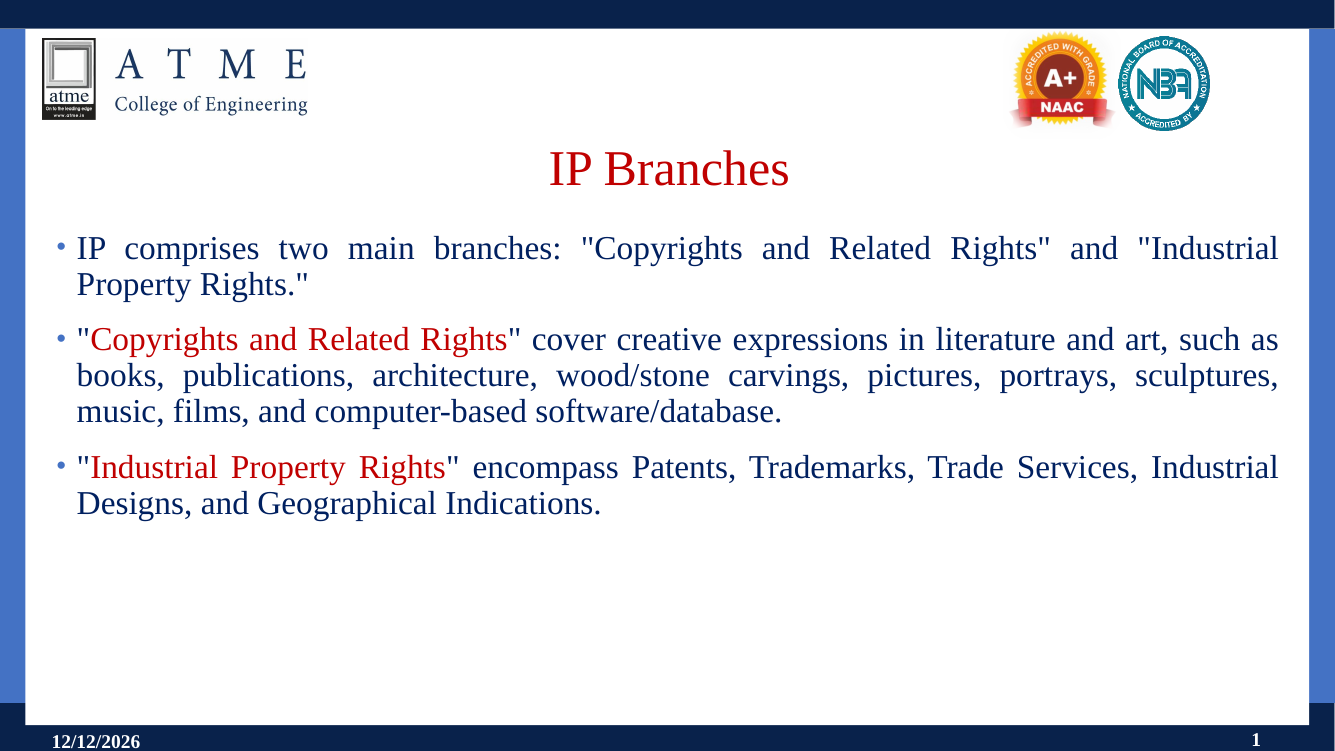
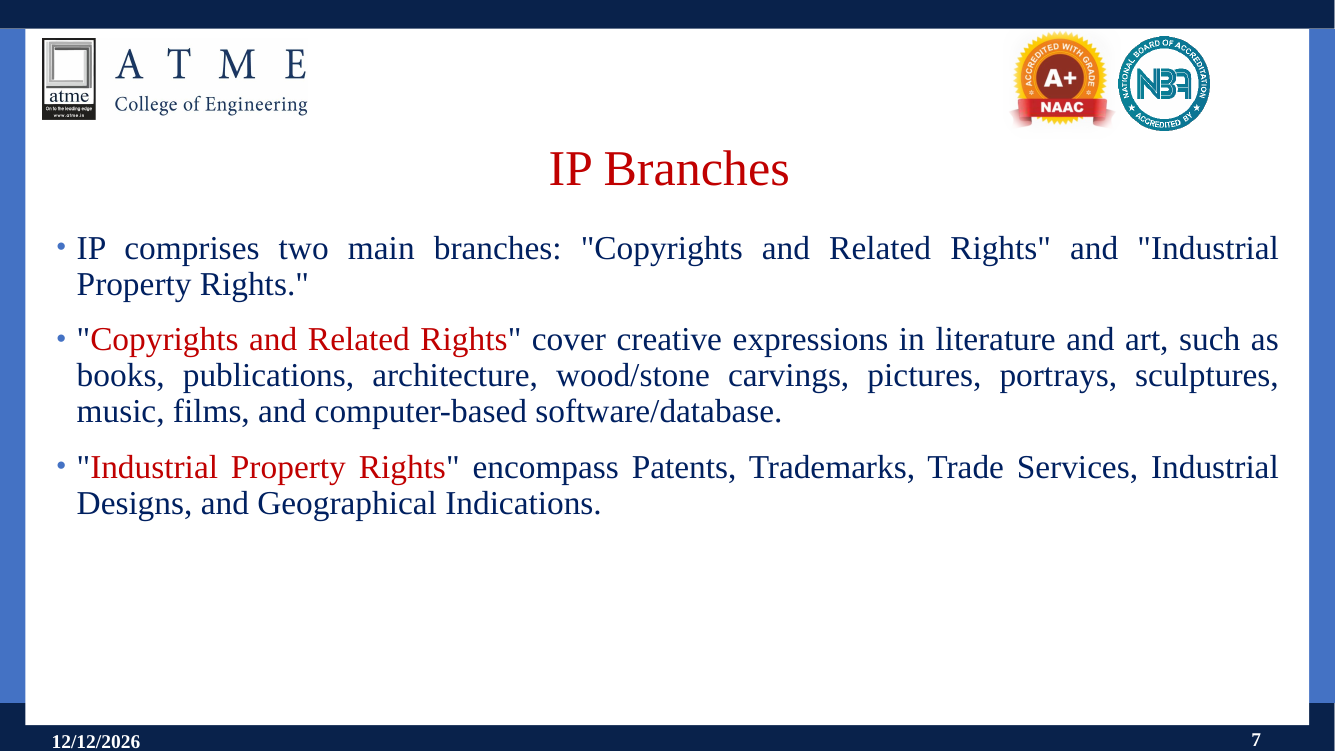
1: 1 -> 7 (1256, 740)
